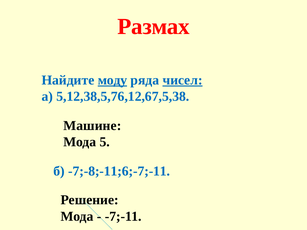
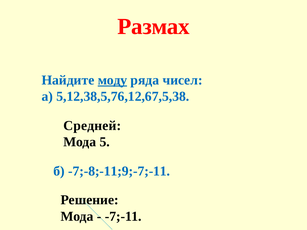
чисел underline: present -> none (183, 80)
Машине: Машине -> Средней (92, 126)
-7;-8;-11;6;-7;-11: -7;-8;-11;6;-7;-11 -> -7;-8;-11;9;-7;-11 (119, 171)
